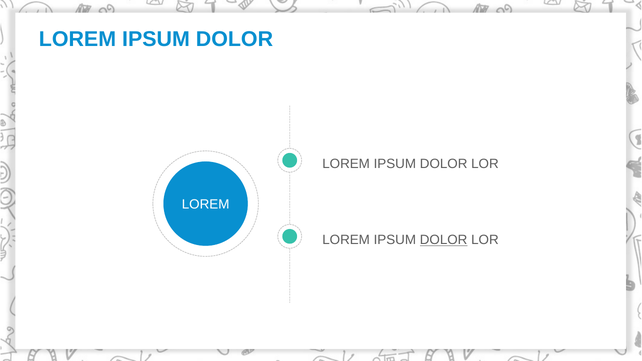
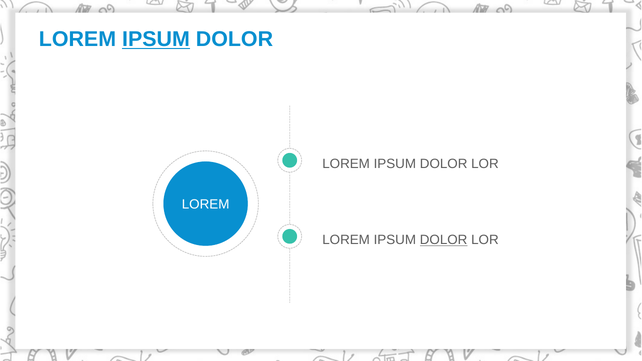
IPSUM underline: none -> present (156, 39)
